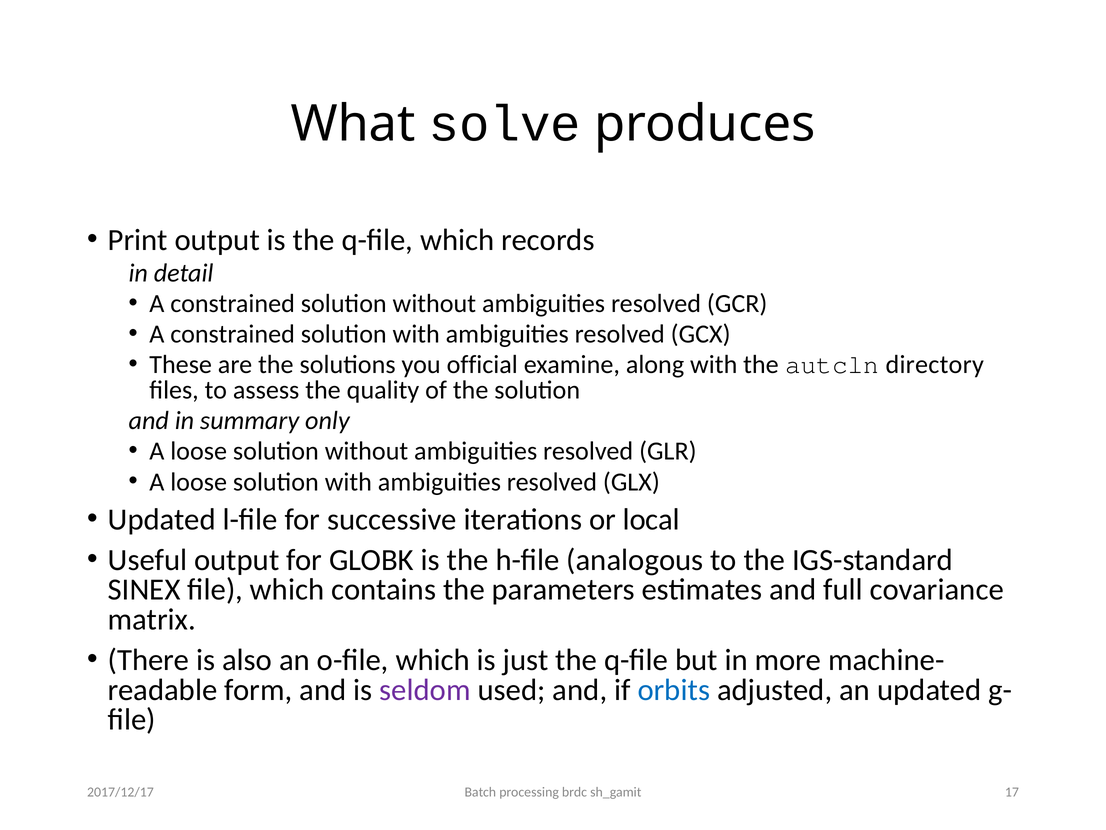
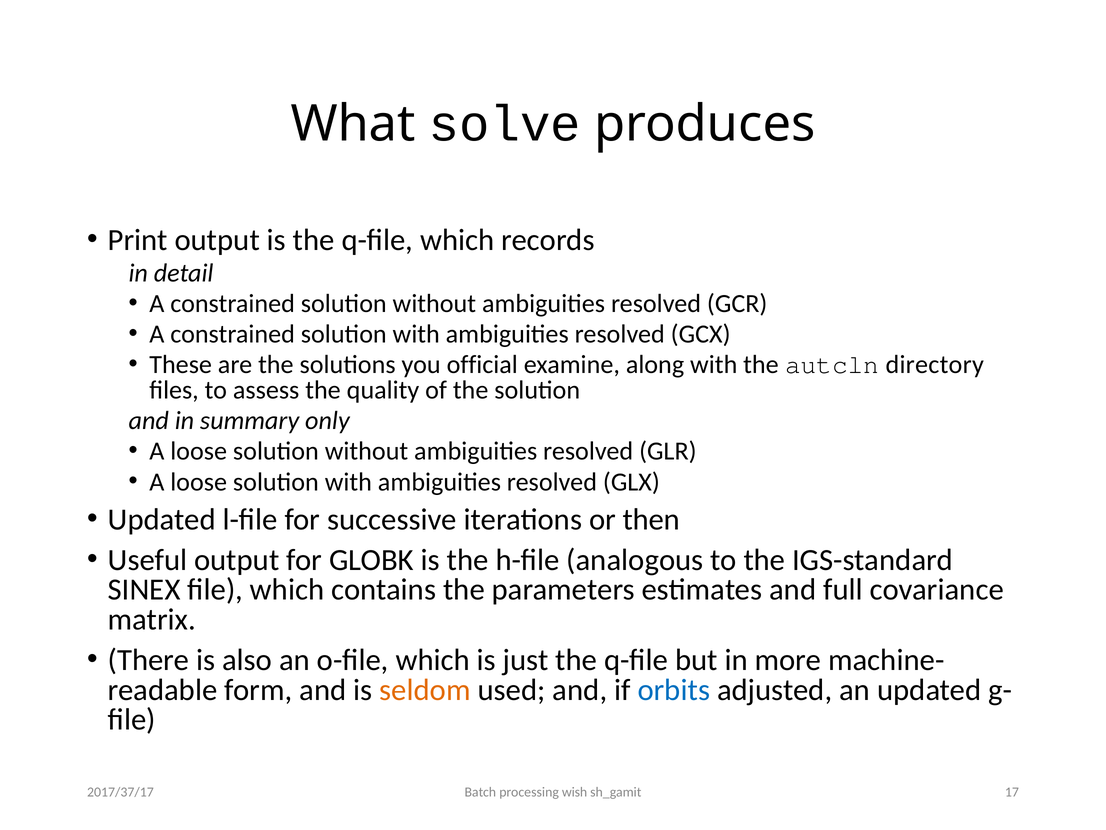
local: local -> then (651, 519)
seldom colour: purple -> orange (425, 689)
brdc: brdc -> wish (575, 792)
2017/12/17: 2017/12/17 -> 2017/37/17 (120, 792)
